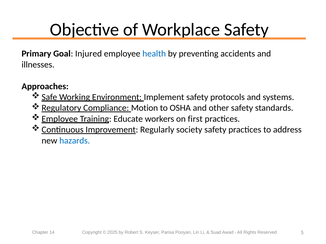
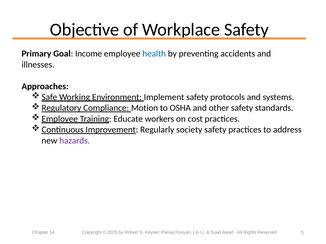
Injured: Injured -> Income (89, 54)
first: first -> cost (195, 119)
hazards colour: blue -> purple (75, 141)
